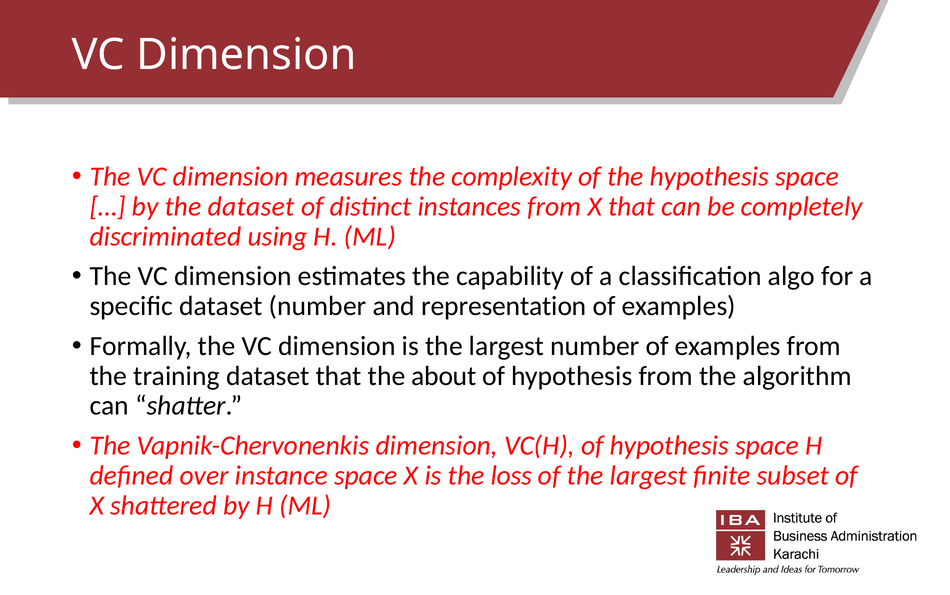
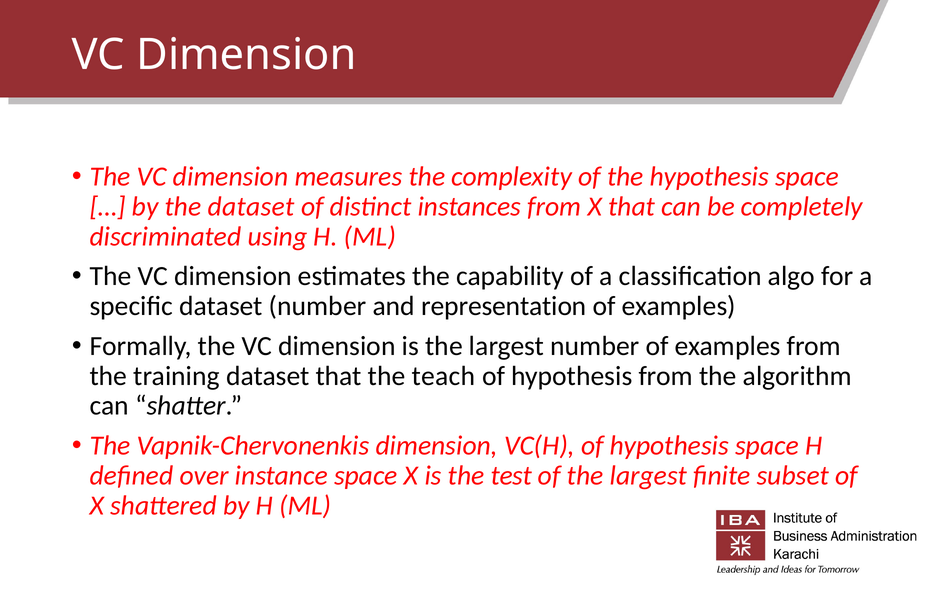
about: about -> teach (444, 376)
loss: loss -> test (511, 475)
